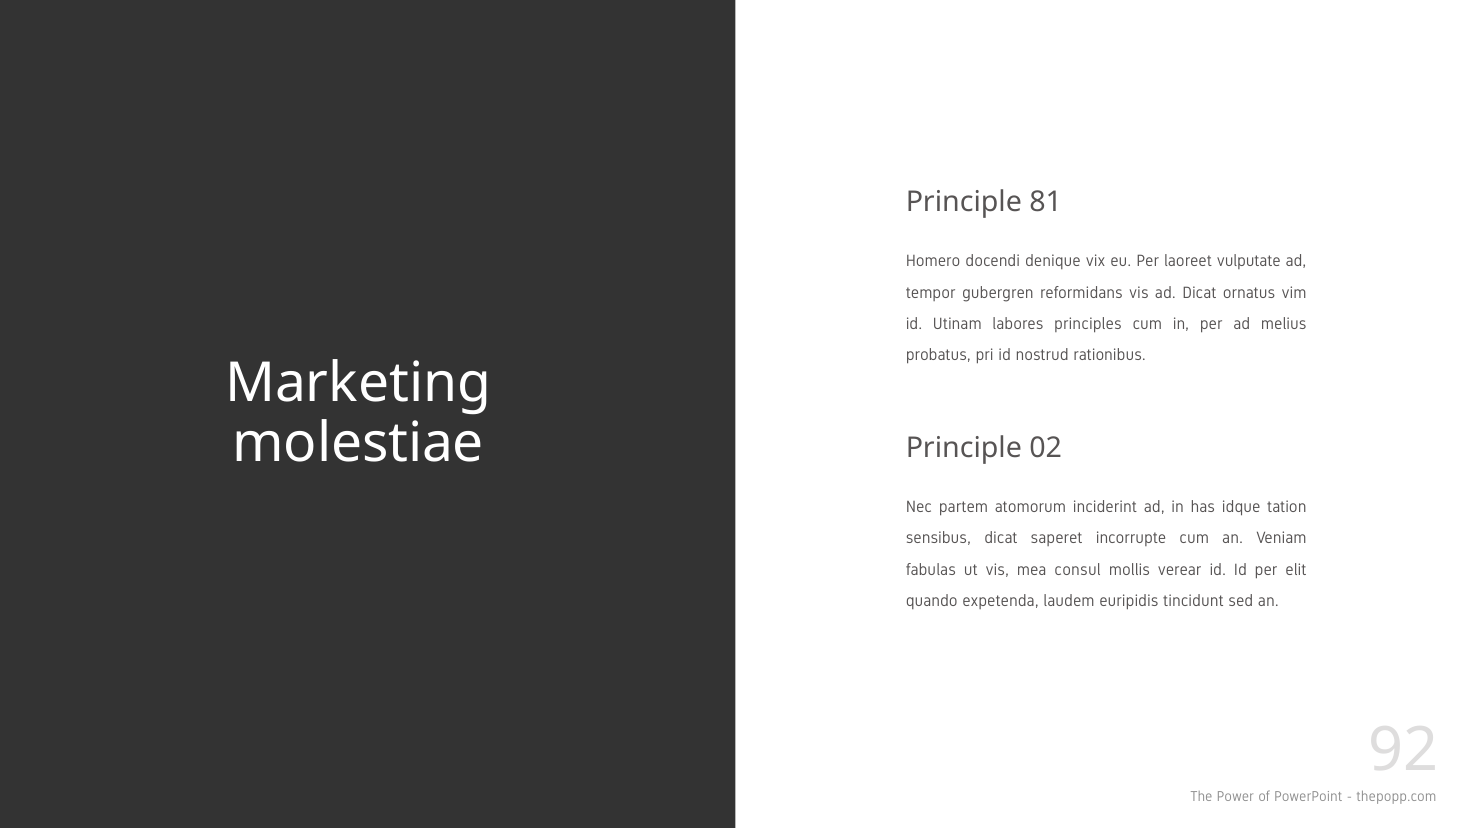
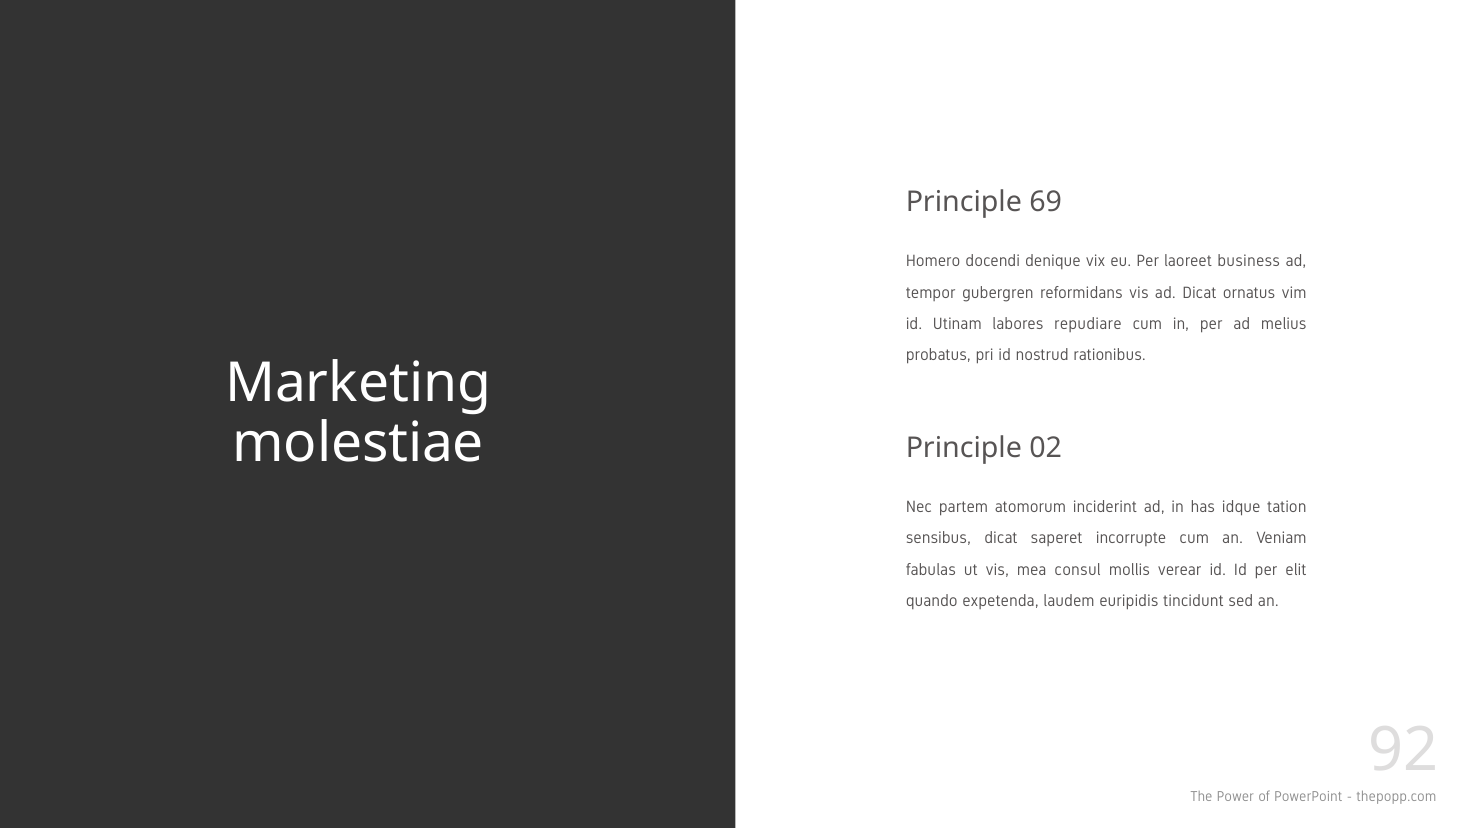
81: 81 -> 69 (1046, 202)
vulputate: vulputate -> business (1249, 261)
principles: principles -> repudiare (1088, 324)
